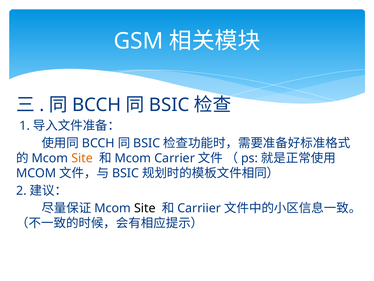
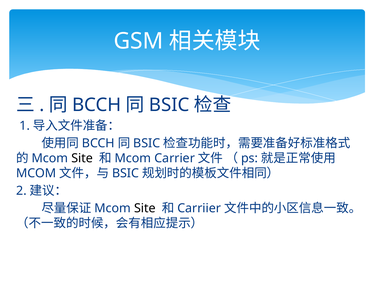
Site colour: orange -> black (82, 158)
